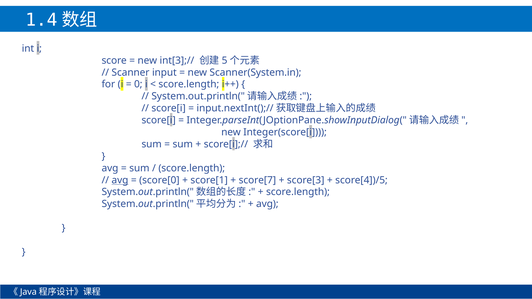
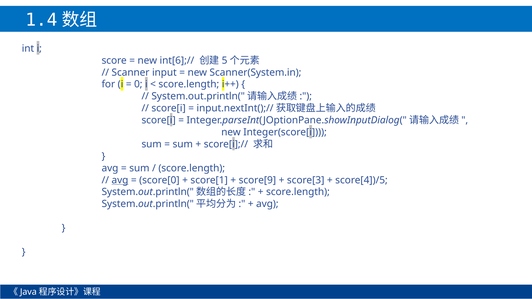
int[3];//: int[3];// -> int[6];// (177, 61)
score[7: score[7 -> score[9 (257, 180)
